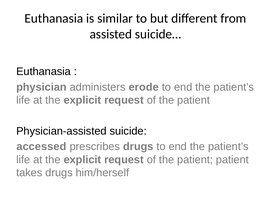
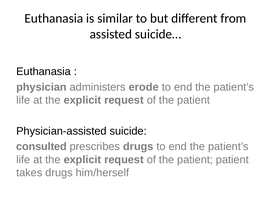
accessed: accessed -> consulted (41, 147)
